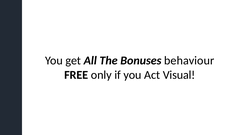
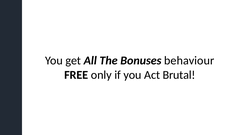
Visual: Visual -> Brutal (179, 75)
